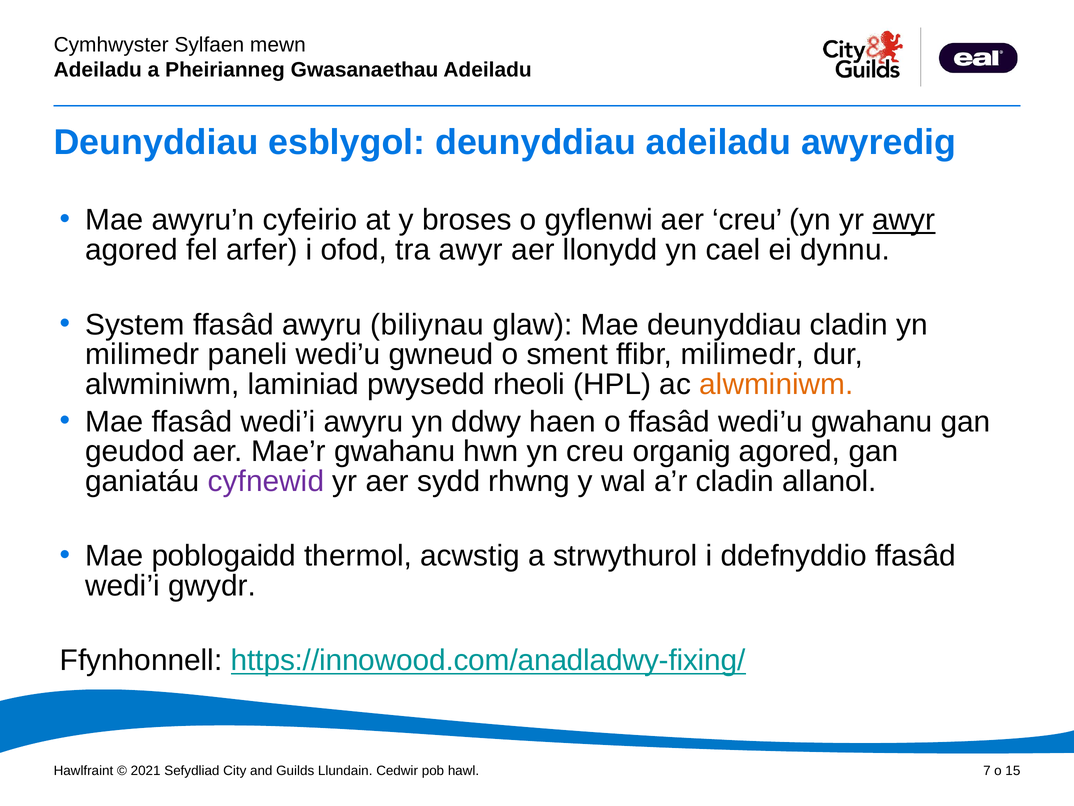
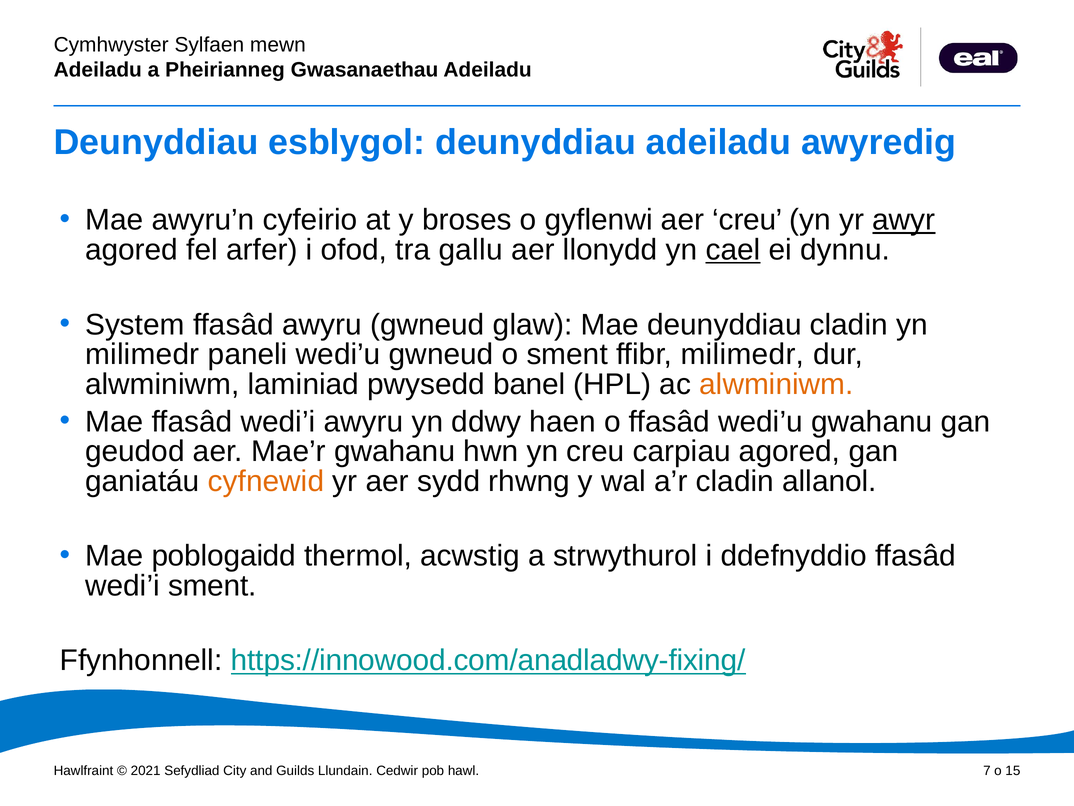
tra awyr: awyr -> gallu (471, 250)
cael underline: none -> present (733, 250)
awyru biliynau: biliynau -> gwneud (427, 324)
rheoli: rheoli -> banel (529, 384)
organig: organig -> carpiau (682, 451)
cyfnewid colour: purple -> orange (266, 481)
wedi’i gwydr: gwydr -> sment (212, 586)
